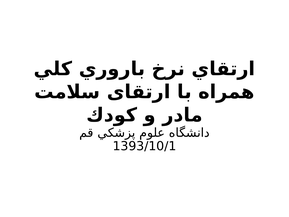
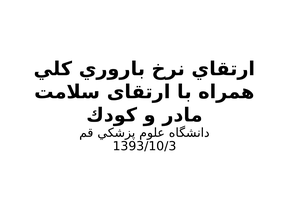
1393/10/1: 1393/10/1 -> 1393/10/3 (145, 146)
